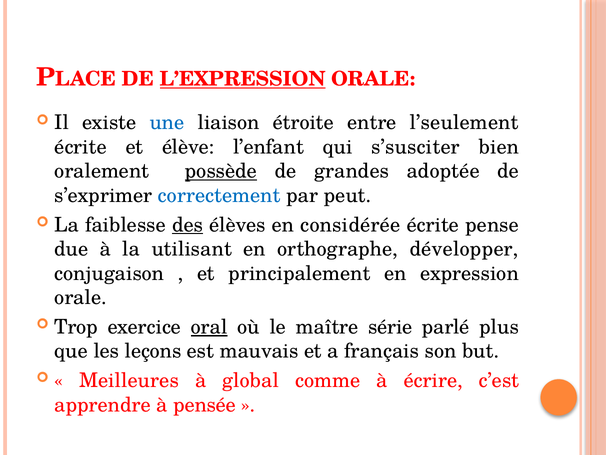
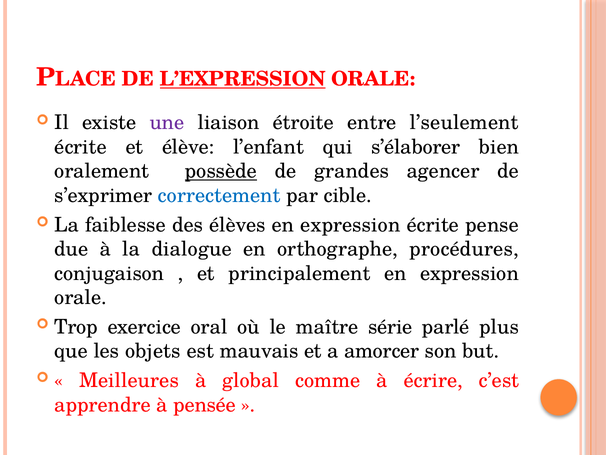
une colour: blue -> purple (167, 123)
s’susciter: s’susciter -> s’élaborer (416, 147)
adoptée: adoptée -> agencer (443, 171)
peut: peut -> cible (348, 195)
des underline: present -> none (188, 225)
élèves en considérée: considérée -> expression (350, 225)
utilisant: utilisant -> dialogue (192, 249)
développer: développer -> procédures (464, 249)
oral underline: present -> none (209, 327)
leçons: leçons -> objets (153, 351)
français: français -> amorcer (382, 351)
